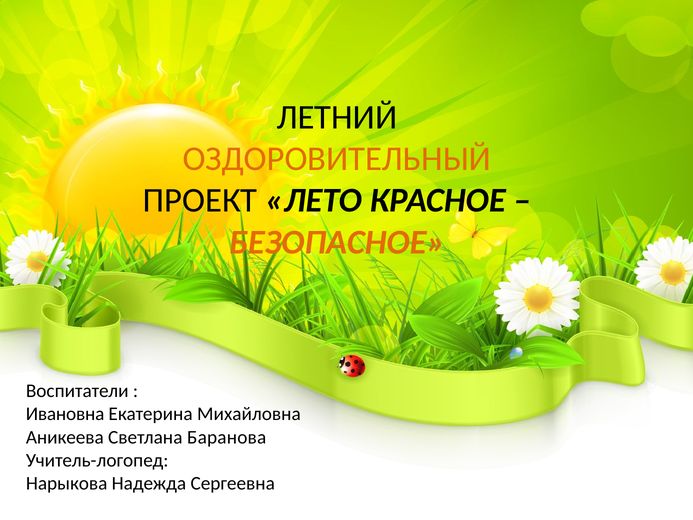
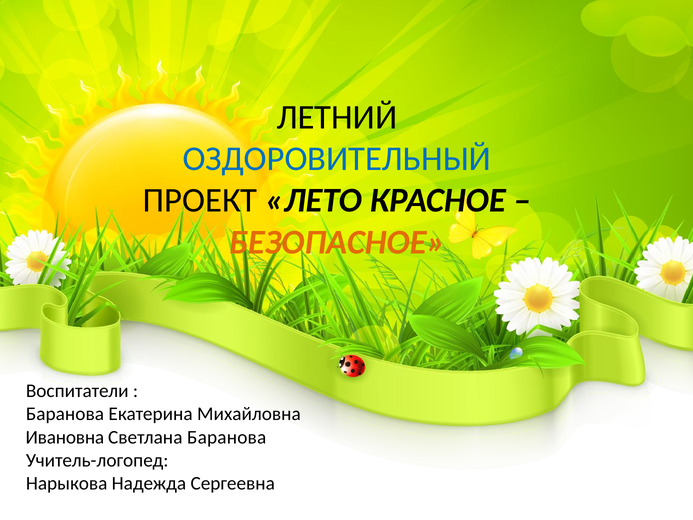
ОЗДОРОВИТЕЛЬНЫЙ colour: orange -> blue (337, 159)
Ивановна: Ивановна -> Баранова (65, 414)
Аникеева: Аникеева -> Ивановна (65, 437)
